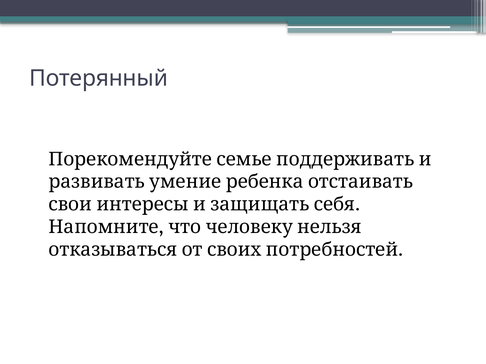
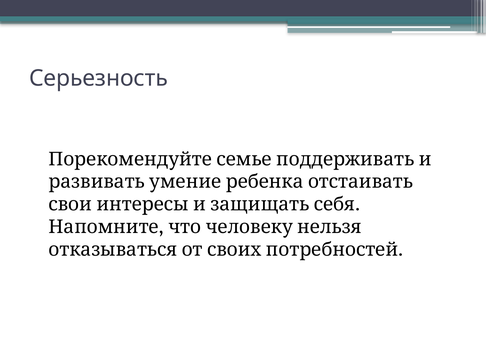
Потерянный: Потерянный -> Серьезность (98, 78)
